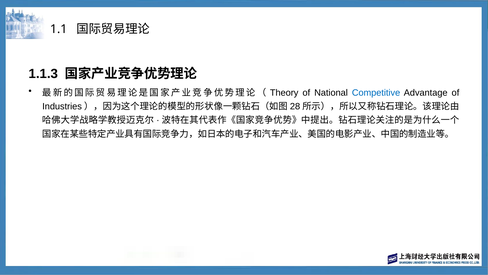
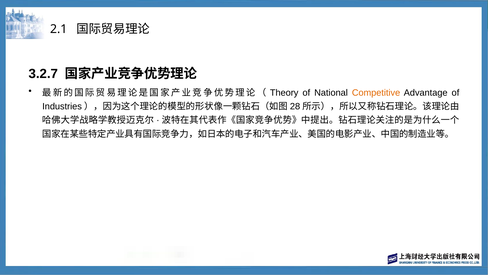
1.1: 1.1 -> 2.1 (59, 29)
1.1.3: 1.1.3 -> 3.2.7 (43, 74)
Competitive colour: blue -> orange (376, 93)
